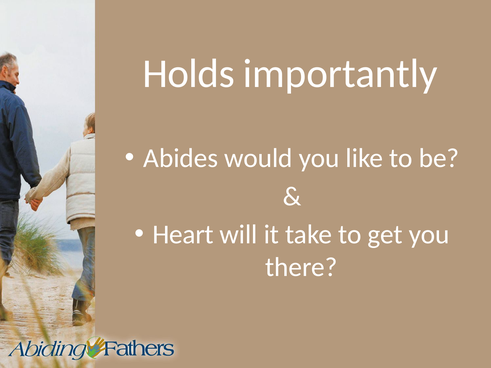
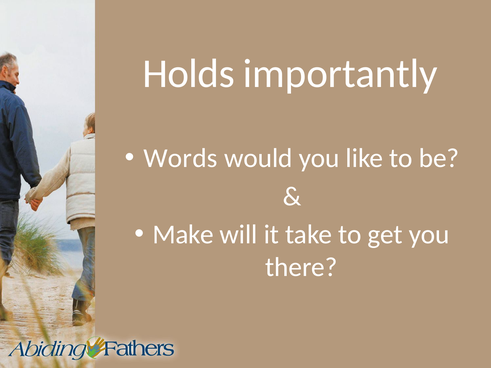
Abides: Abides -> Words (181, 158)
Heart: Heart -> Make (183, 235)
